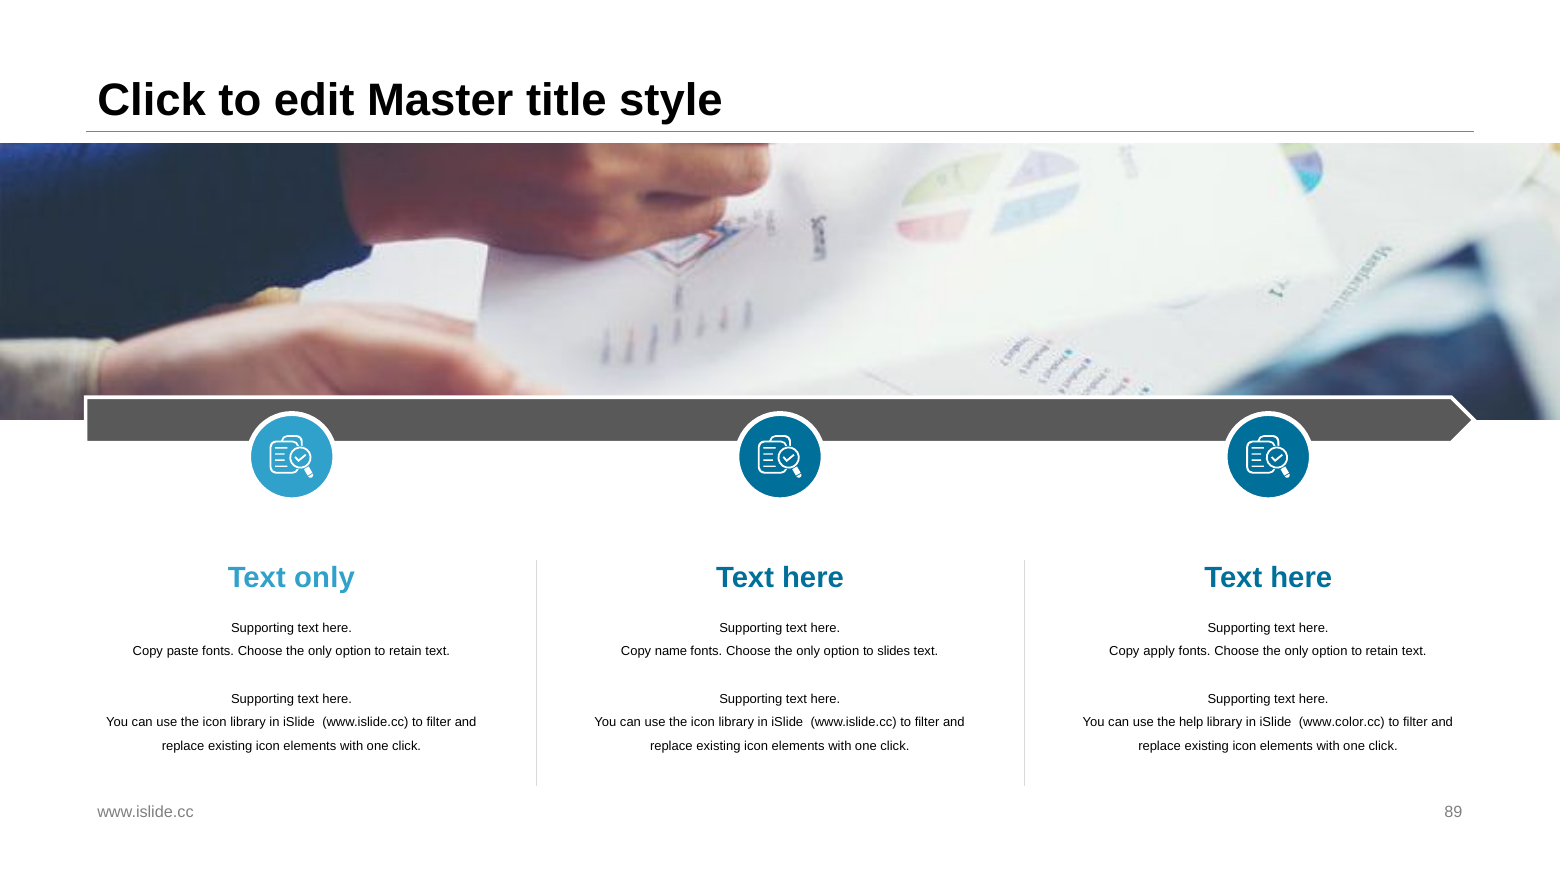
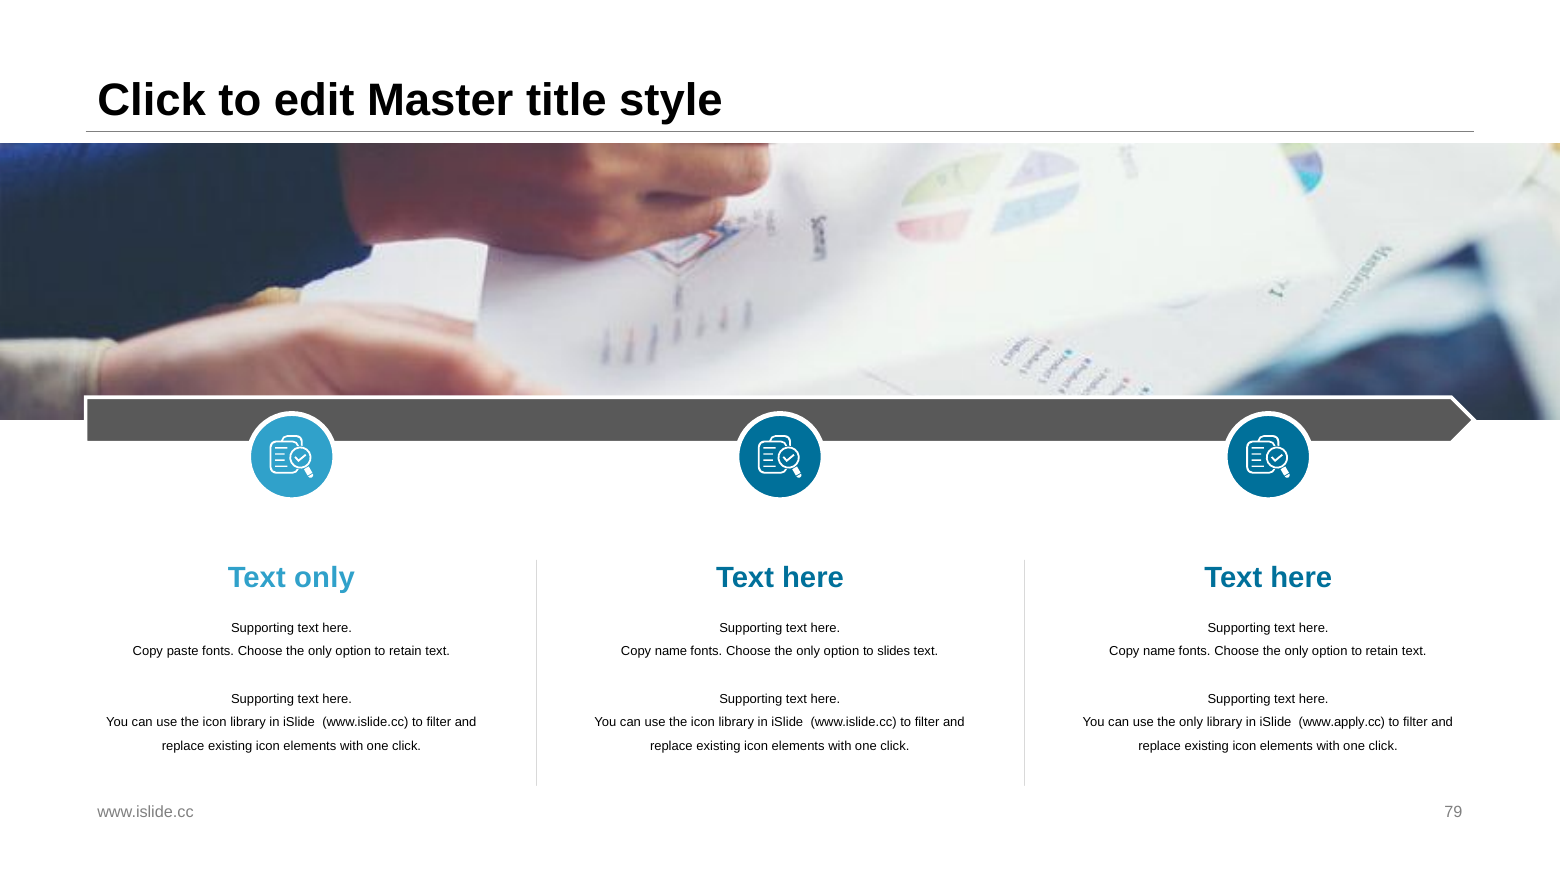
apply: apply -> name (1159, 652)
use the help: help -> only (1191, 723)
www.color.cc: www.color.cc -> www.apply.cc (1342, 723)
89: 89 -> 79 (1453, 813)
